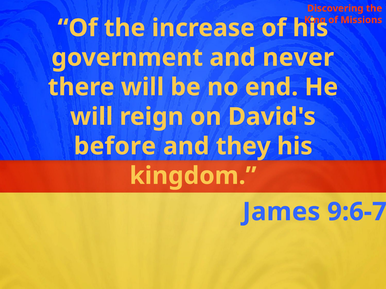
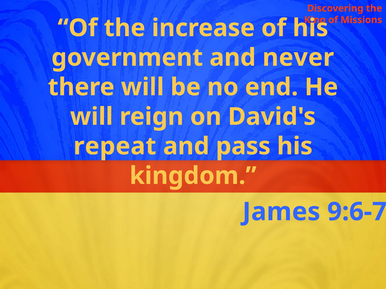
before: before -> repeat (115, 146)
they: they -> pass (243, 146)
